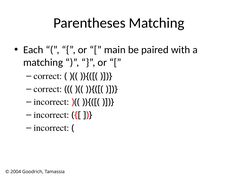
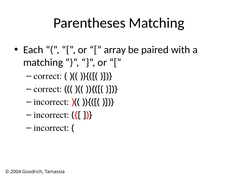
main: main -> array (115, 50)
